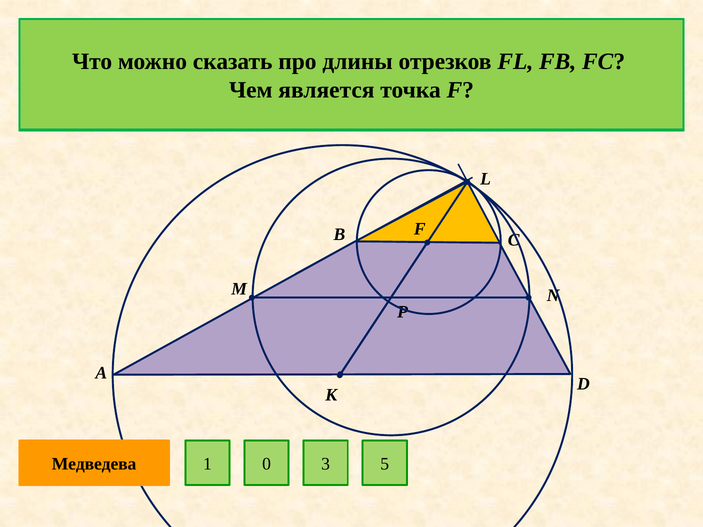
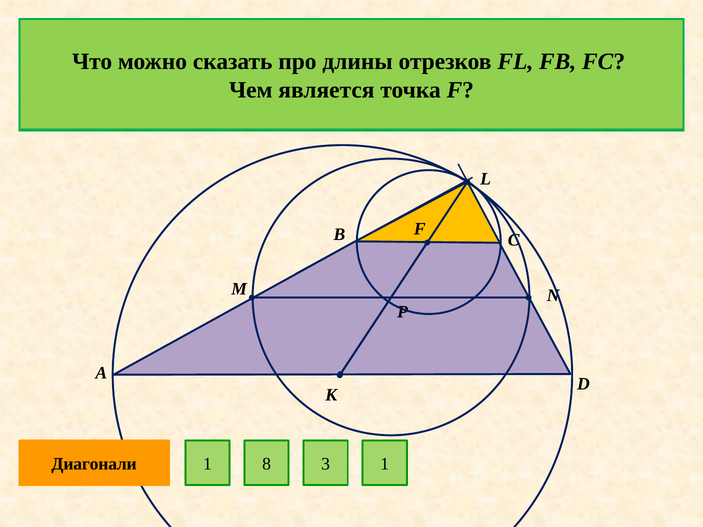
Медведева: Медведева -> Диагонали (94, 464)
0: 0 -> 8 (267, 464)
3 5: 5 -> 1 (385, 464)
